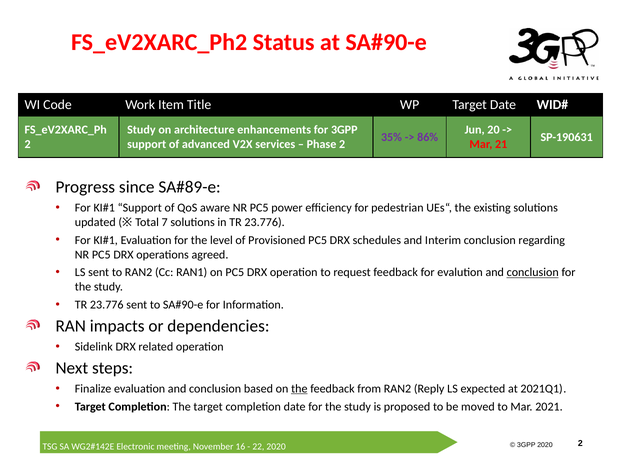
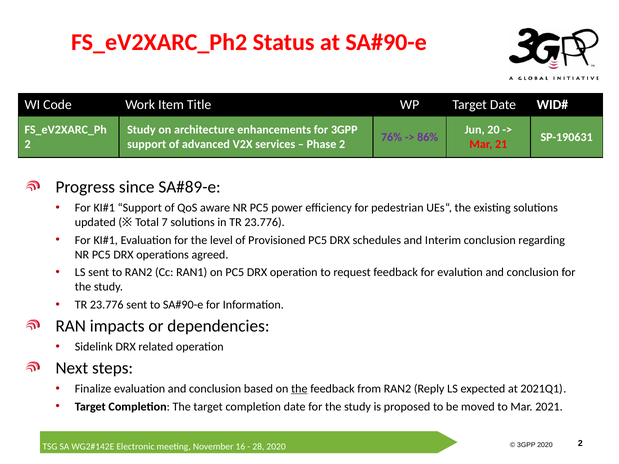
35%: 35% -> 76% (392, 137)
conclusion underline: present -> none (533, 273)
22: 22 -> 28 (258, 447)
